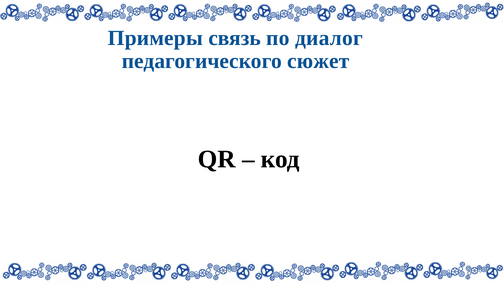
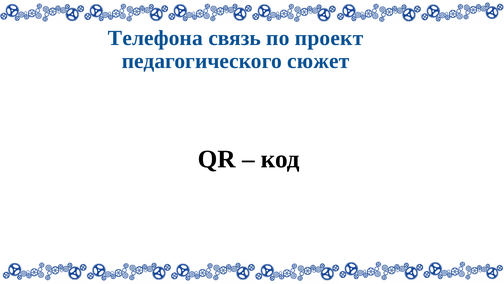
Примеры: Примеры -> Телефона (155, 38)
диалог: диалог -> проект (329, 38)
